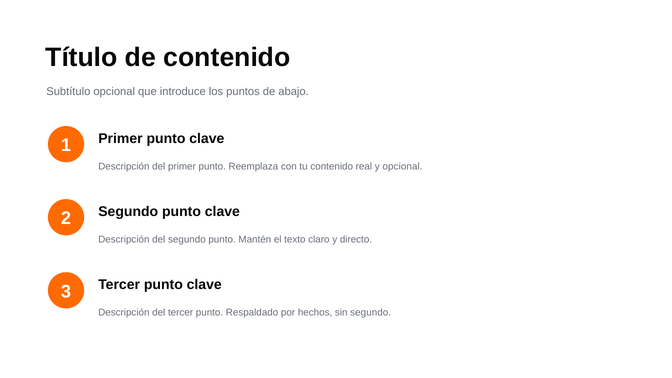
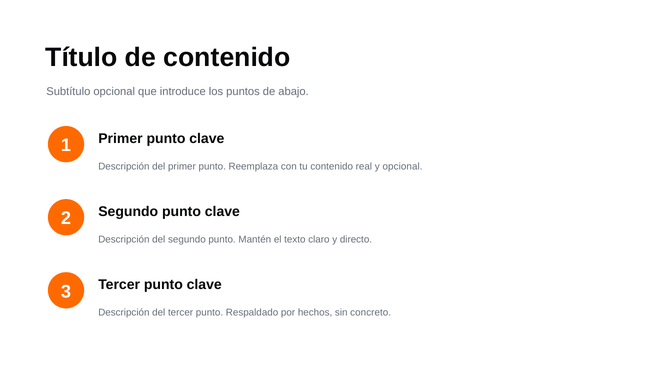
sin segundo: segundo -> concreto (371, 313)
